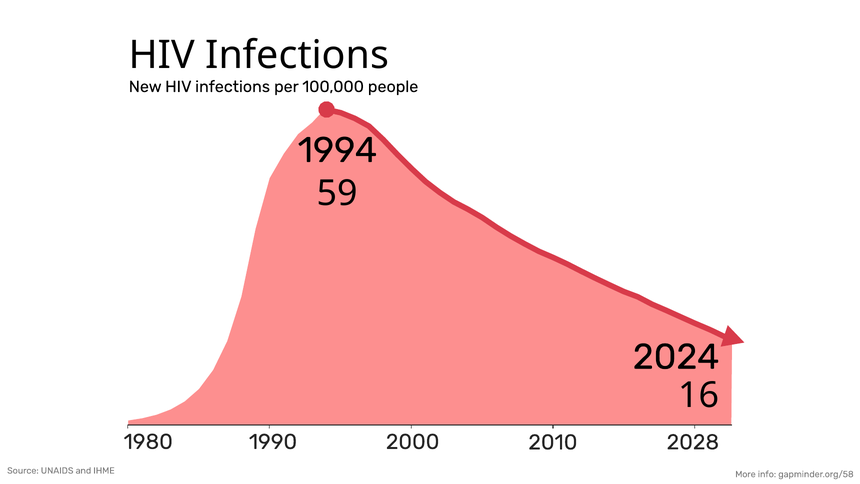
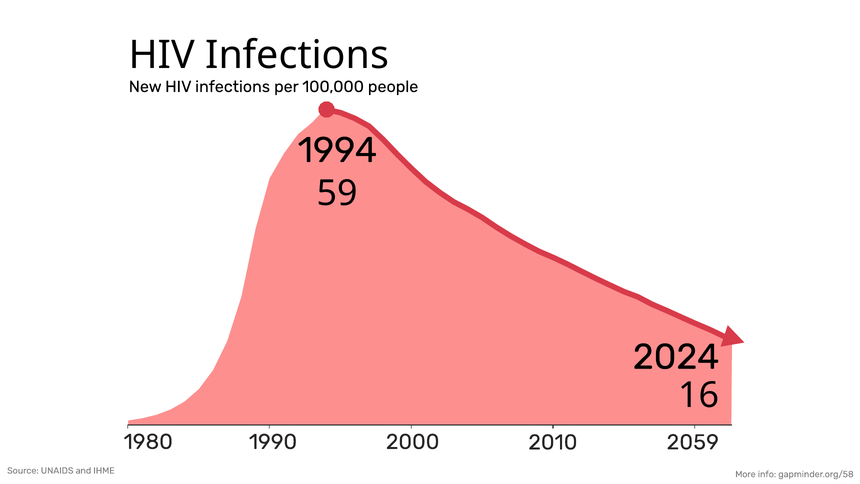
2028: 2028 -> 2059 (693, 442)
